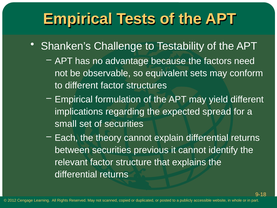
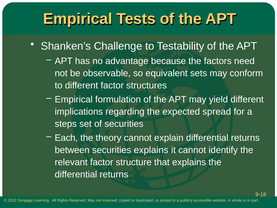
small: small -> steps (66, 124)
securities previous: previous -> explains (151, 150)
